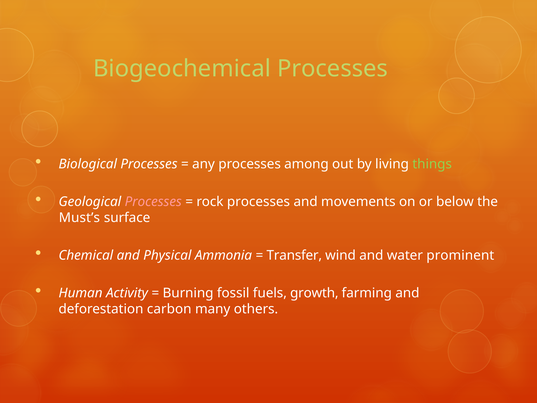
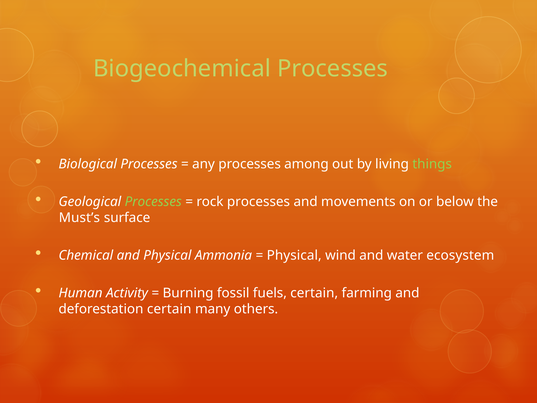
Processes colour: pink -> light green (153, 201)
Transfer: Transfer -> Physical (294, 255)
prominent: prominent -> ecosystem (460, 255)
fuels growth: growth -> certain (314, 293)
deforestation carbon: carbon -> certain (169, 309)
